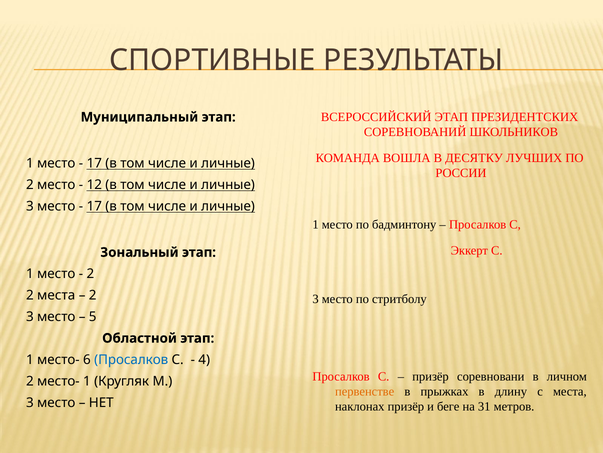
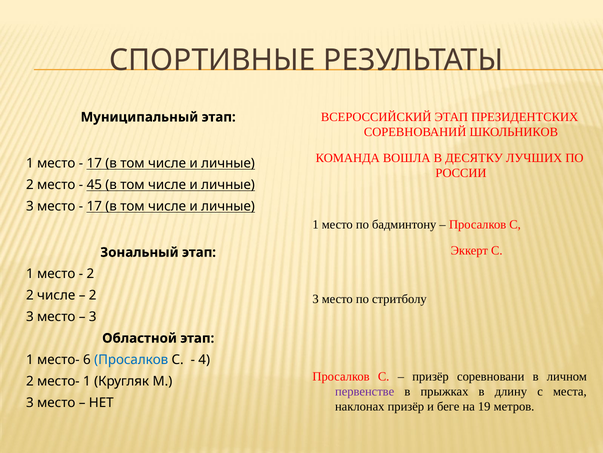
12: 12 -> 45 (94, 184)
2 места: места -> числе (56, 295)
5: 5 -> 3 (93, 316)
первенстве colour: orange -> purple (365, 391)
31: 31 -> 19 (484, 406)
